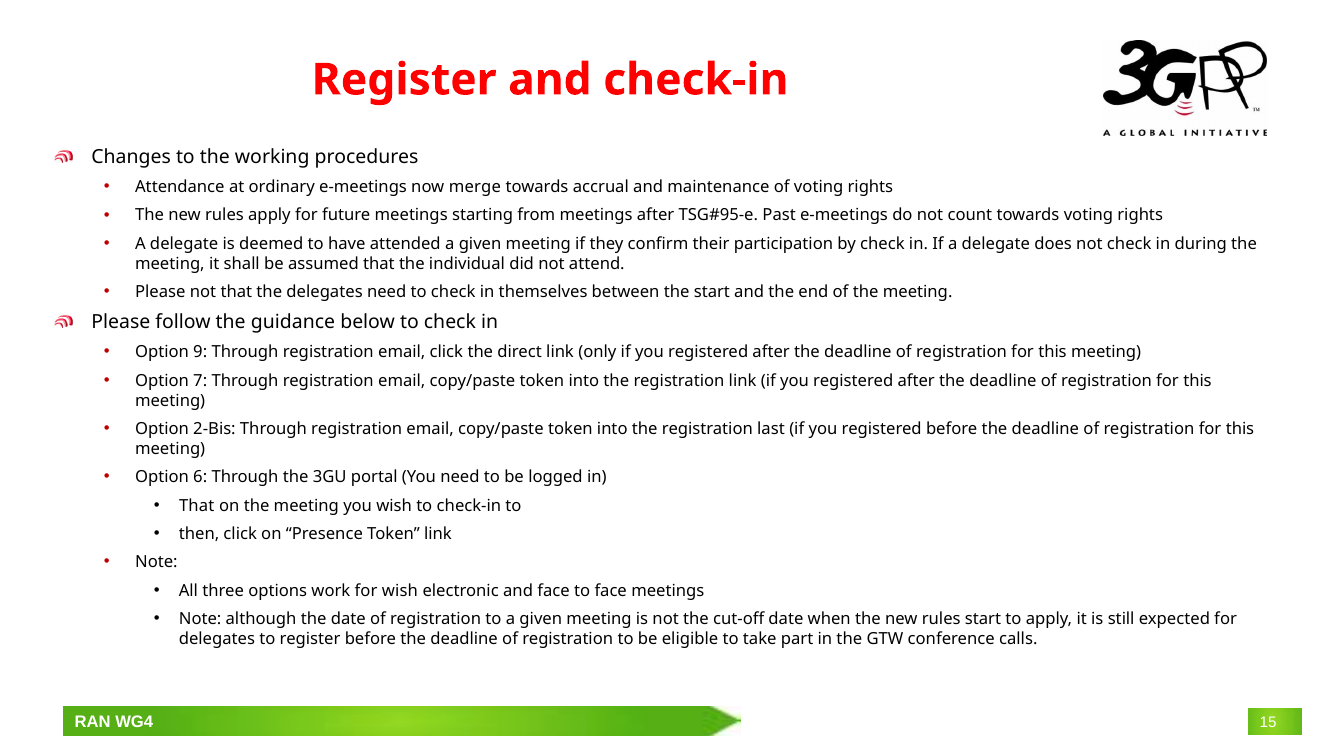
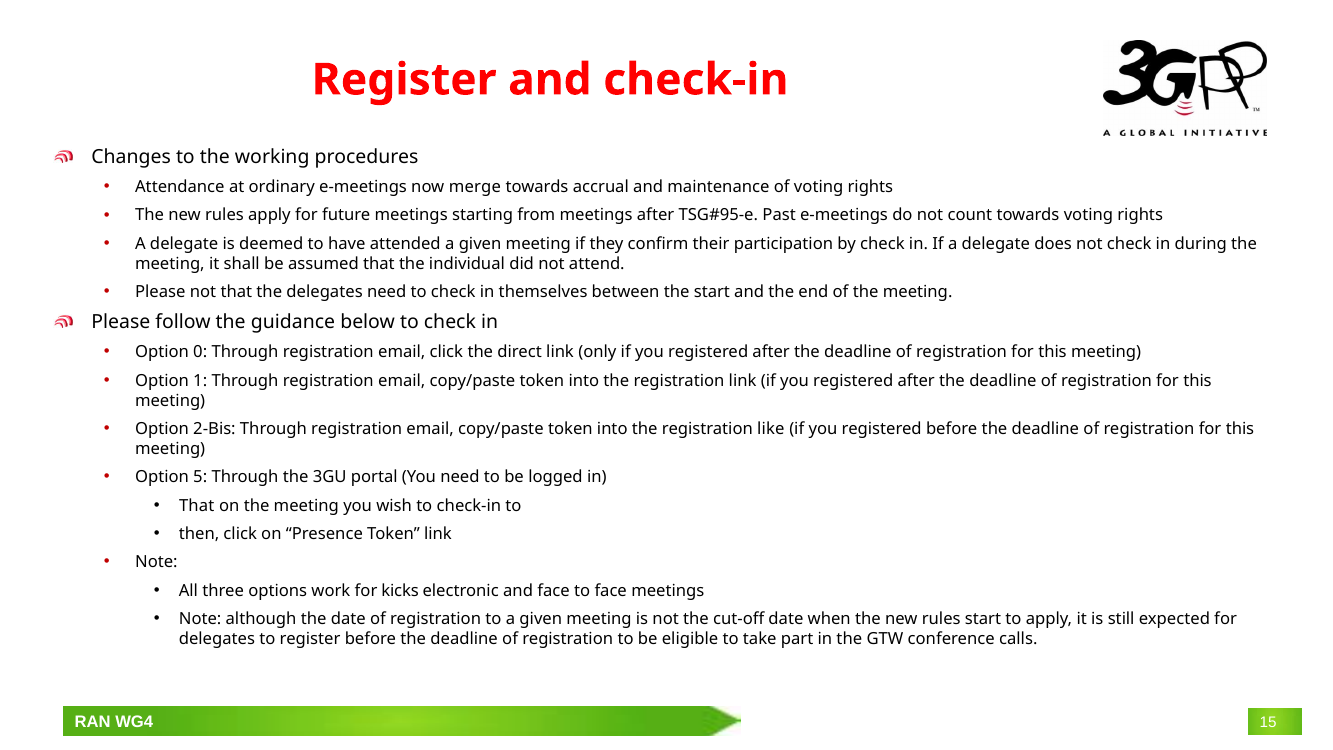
9: 9 -> 0 (200, 352)
7: 7 -> 1 (200, 380)
last: last -> like (771, 429)
6: 6 -> 5 (200, 477)
for wish: wish -> kicks (400, 590)
